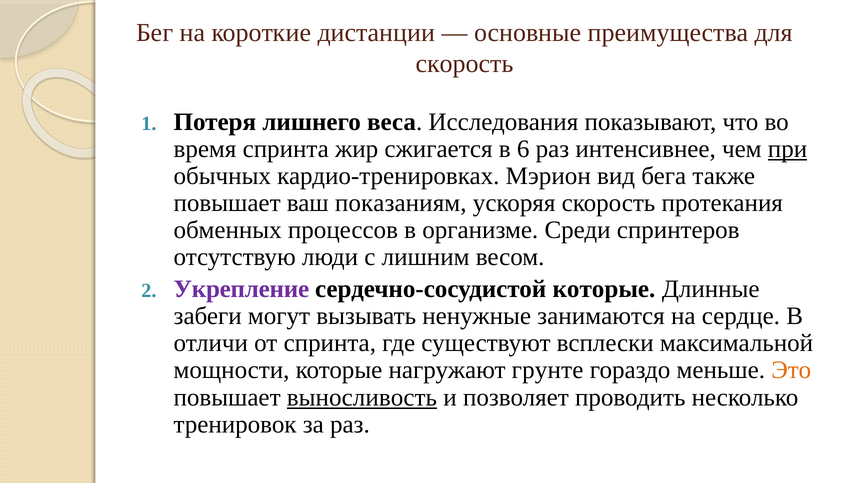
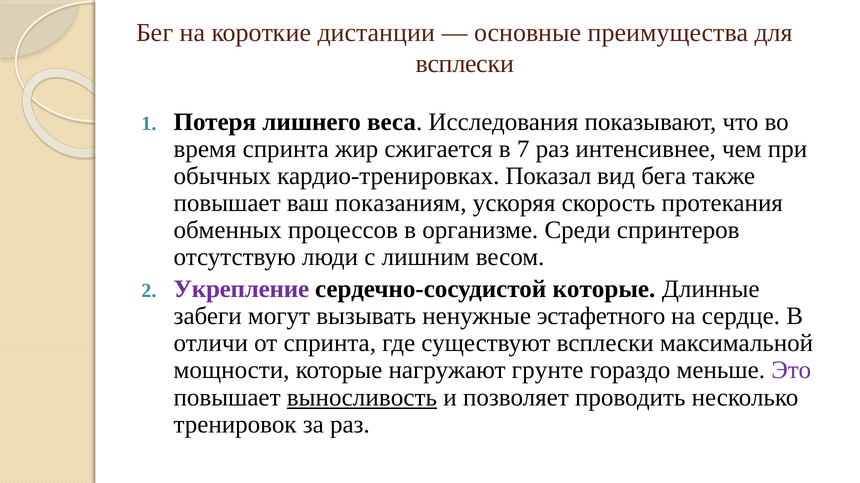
скорость: скорость -> всплески (465, 64)
6: 6 -> 7 (523, 149)
при underline: present -> none (788, 149)
Мэрион: Мэрион -> Показал (548, 176)
занимаются: занимаются -> эстафетного (601, 317)
Это colour: orange -> purple (791, 371)
